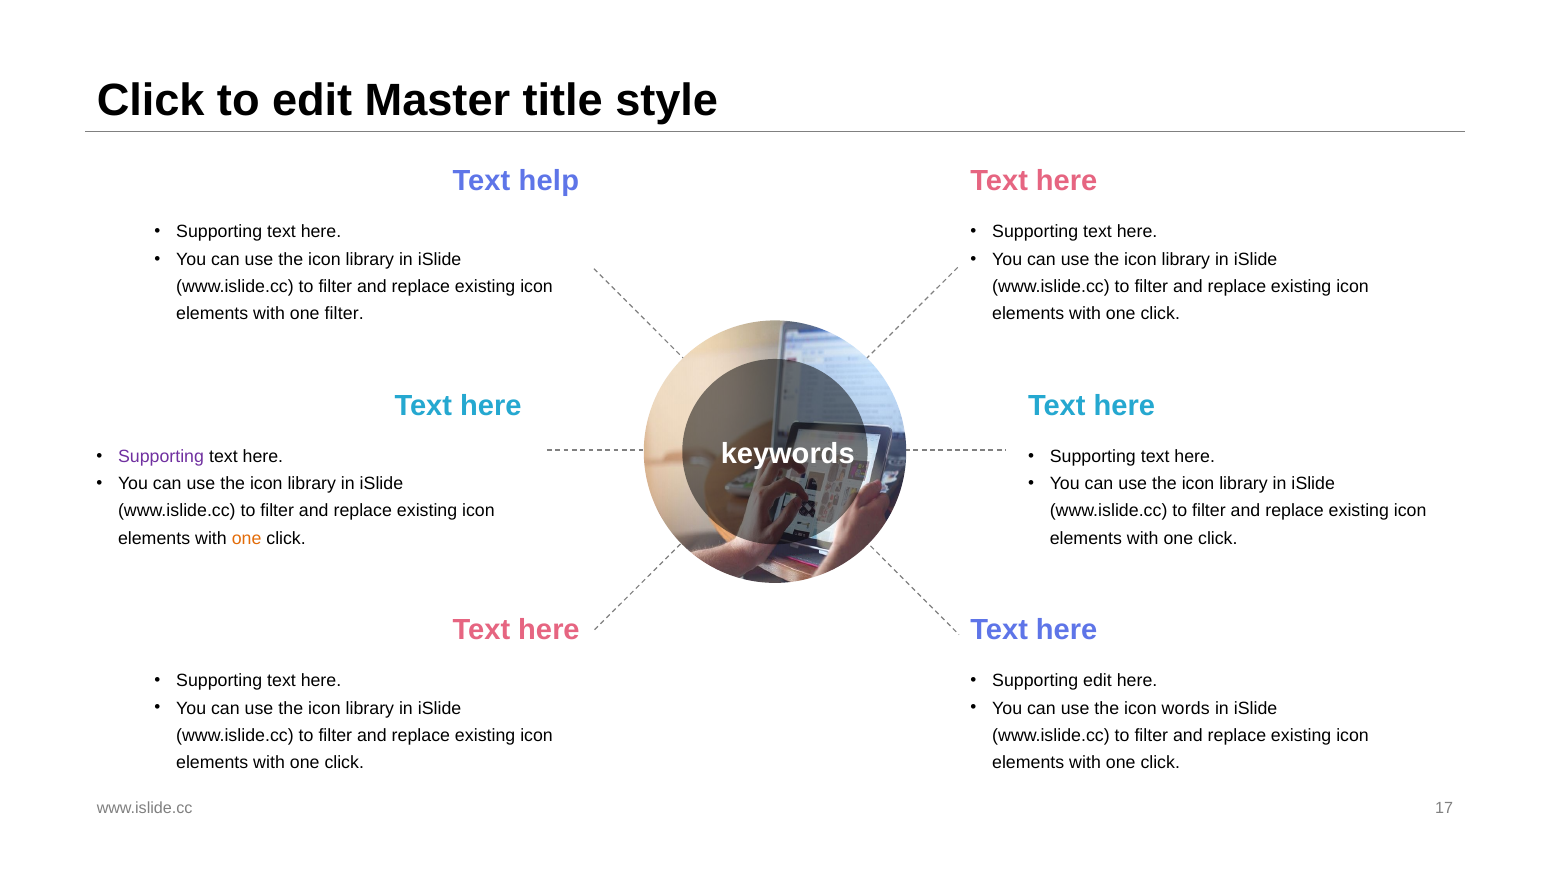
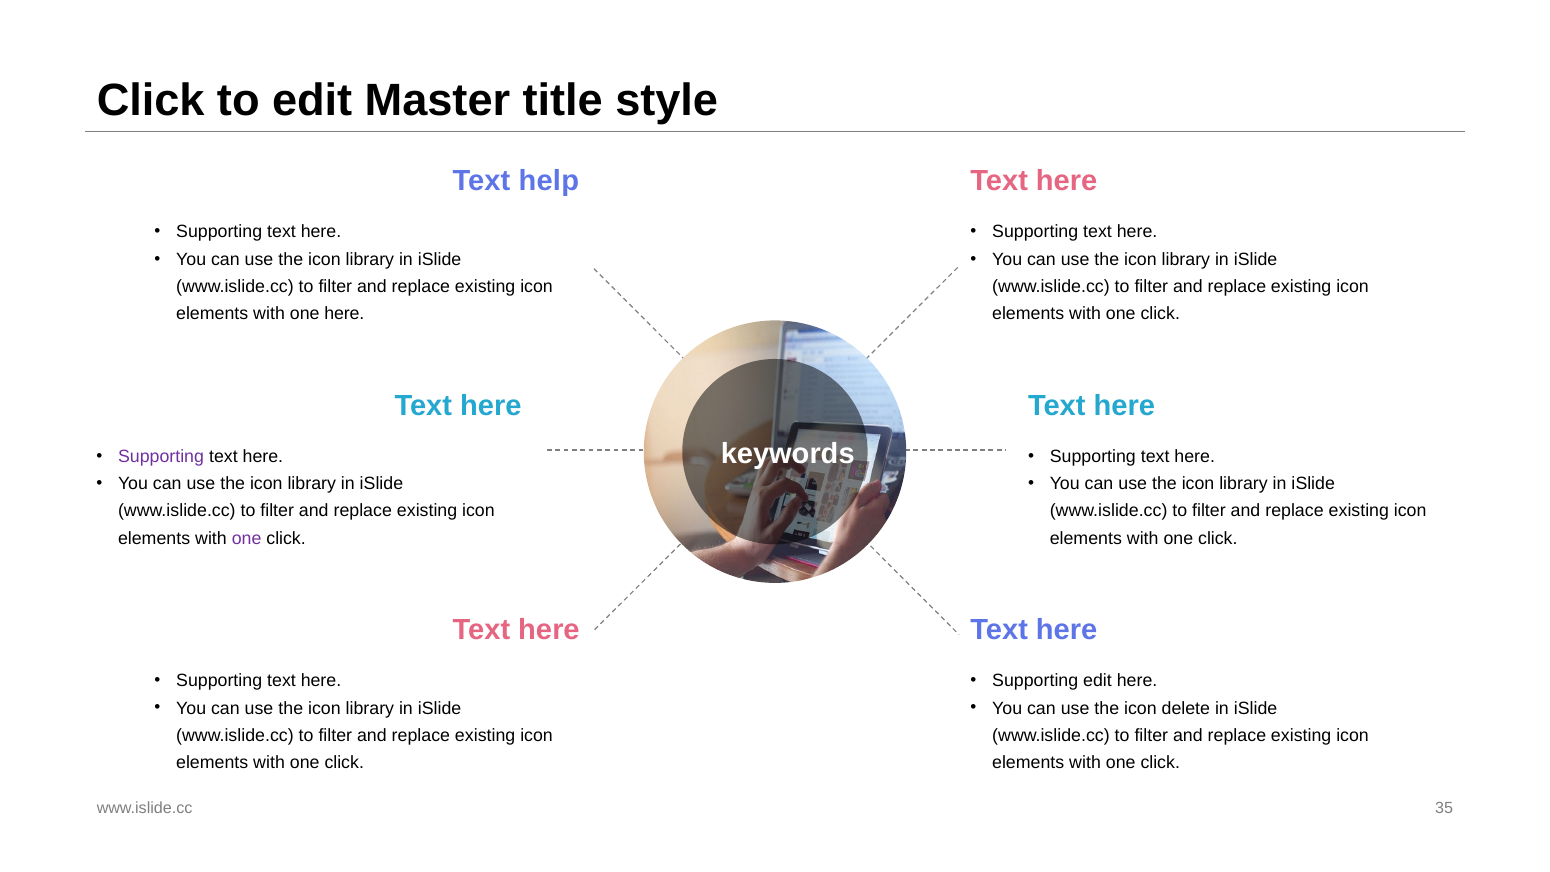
one filter: filter -> here (344, 314)
one colour: orange -> purple (247, 538)
words: words -> delete (1186, 708)
17: 17 -> 35 (1444, 808)
